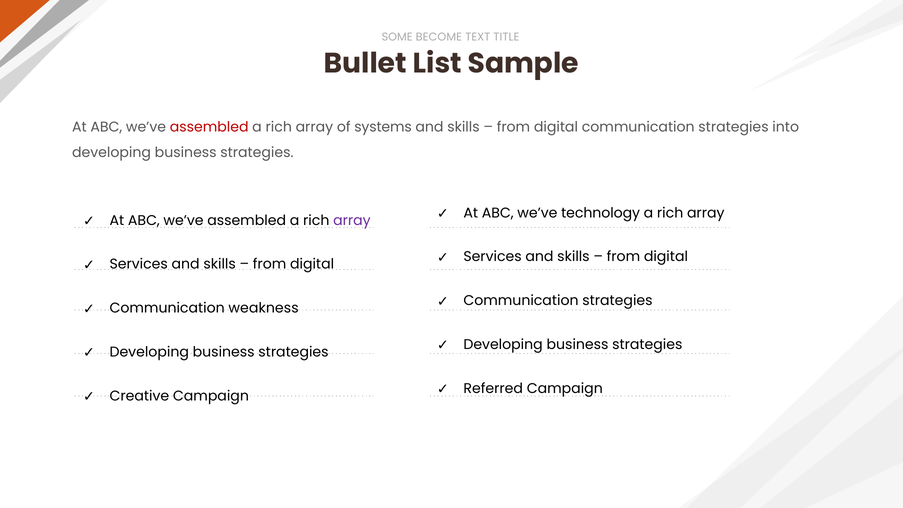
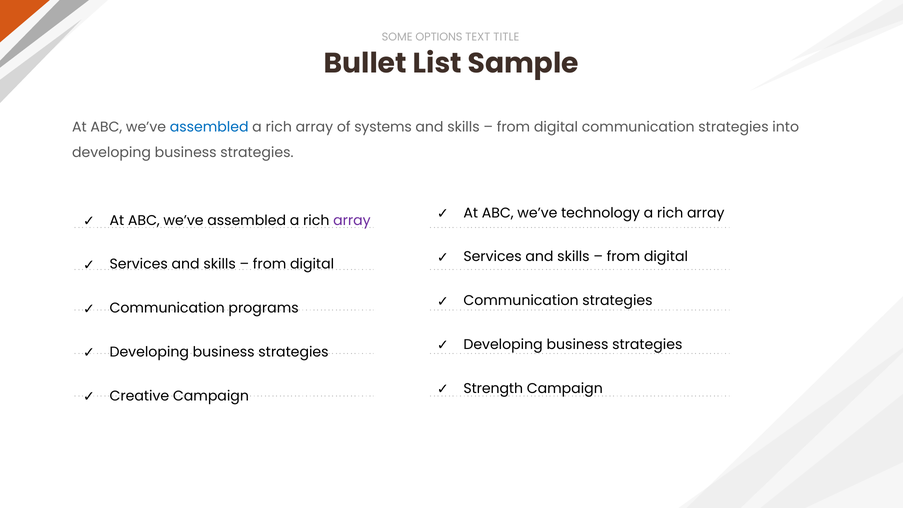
BECOME: BECOME -> OPTIONS (439, 37)
assembled colour: red -> blue (209, 127)
weakness: weakness -> programs (264, 308)
Referred: Referred -> Strength (493, 388)
